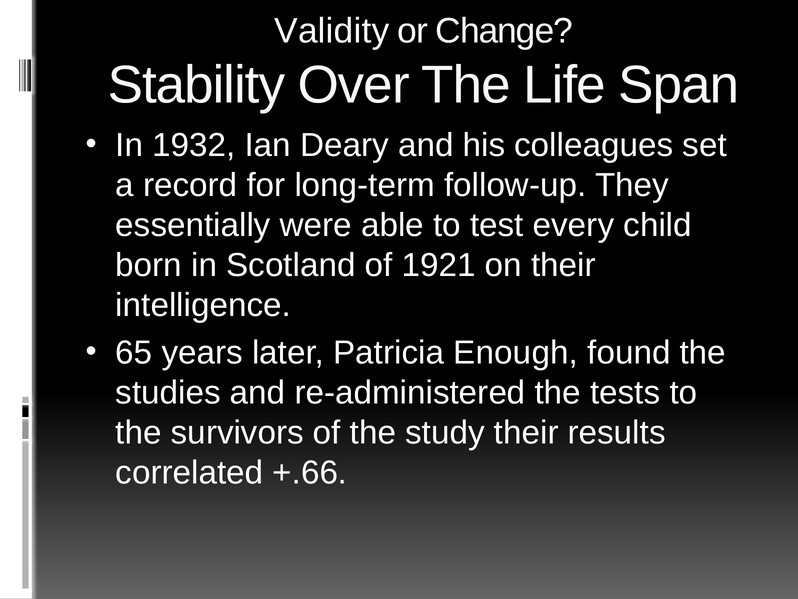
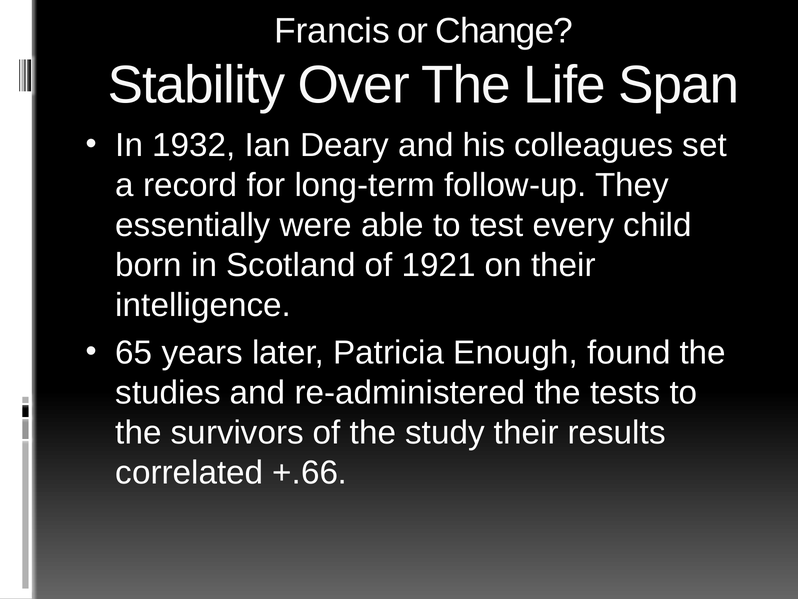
Validity: Validity -> Francis (332, 31)
